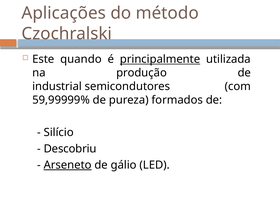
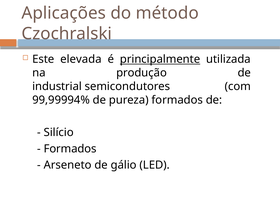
quando: quando -> elevada (81, 59)
59,99999%: 59,99999% -> 99,99994% (61, 100)
Descobriu: Descobriu -> Formados (70, 149)
Arseneto underline: present -> none (68, 165)
